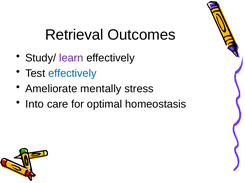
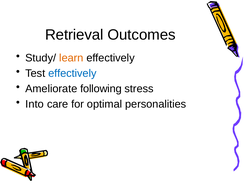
learn colour: purple -> orange (71, 58)
mentally: mentally -> following (101, 89)
homeostasis: homeostasis -> personalities (156, 105)
